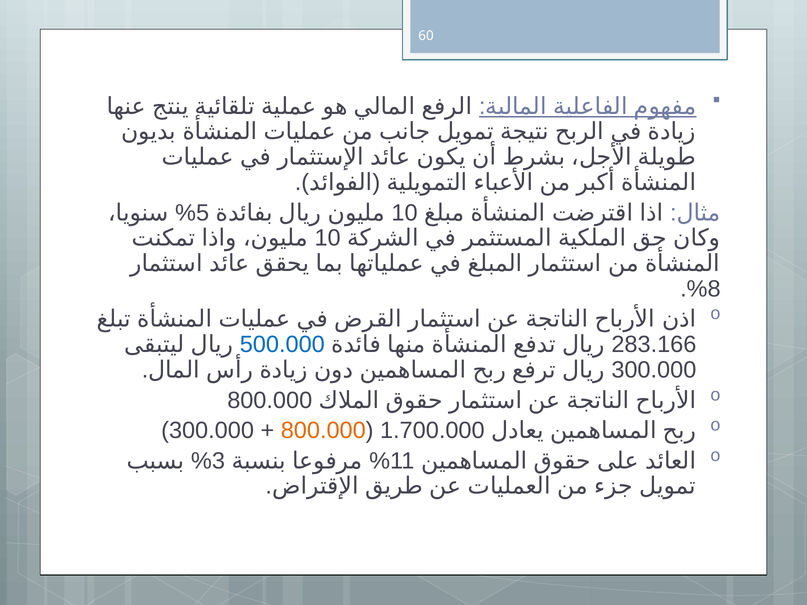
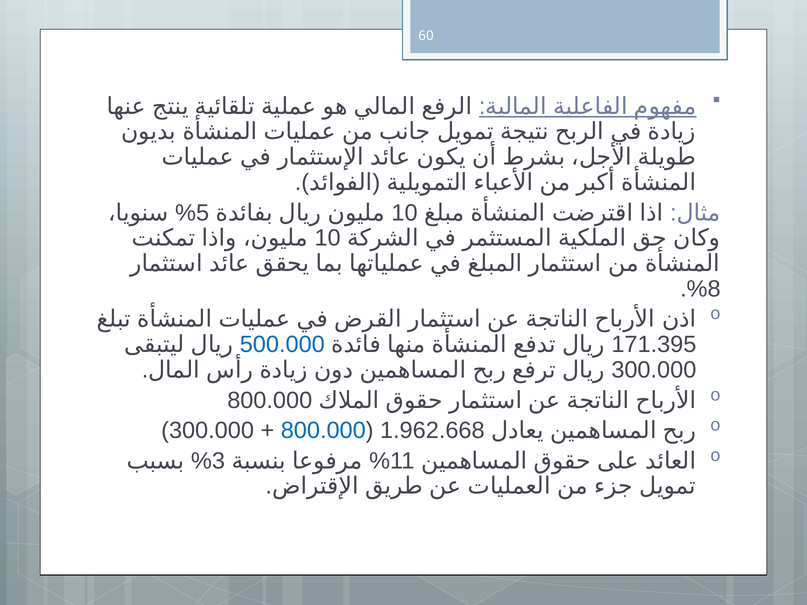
283.166: 283.166 -> 171.395 (654, 345)
800.000 colour: orange -> blue (323, 431)
1.700.000: 1.700.000 -> 1.962.668 (432, 431)
